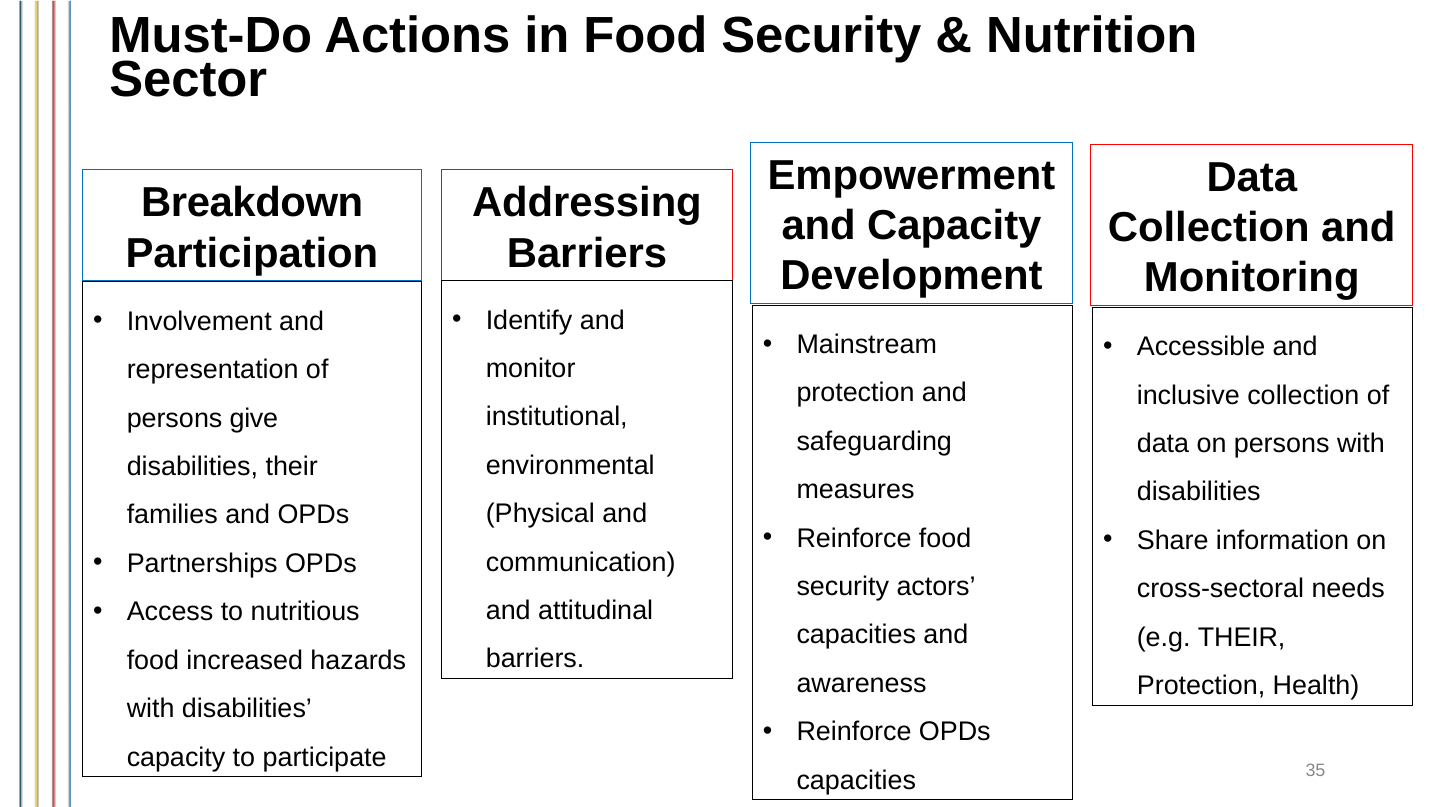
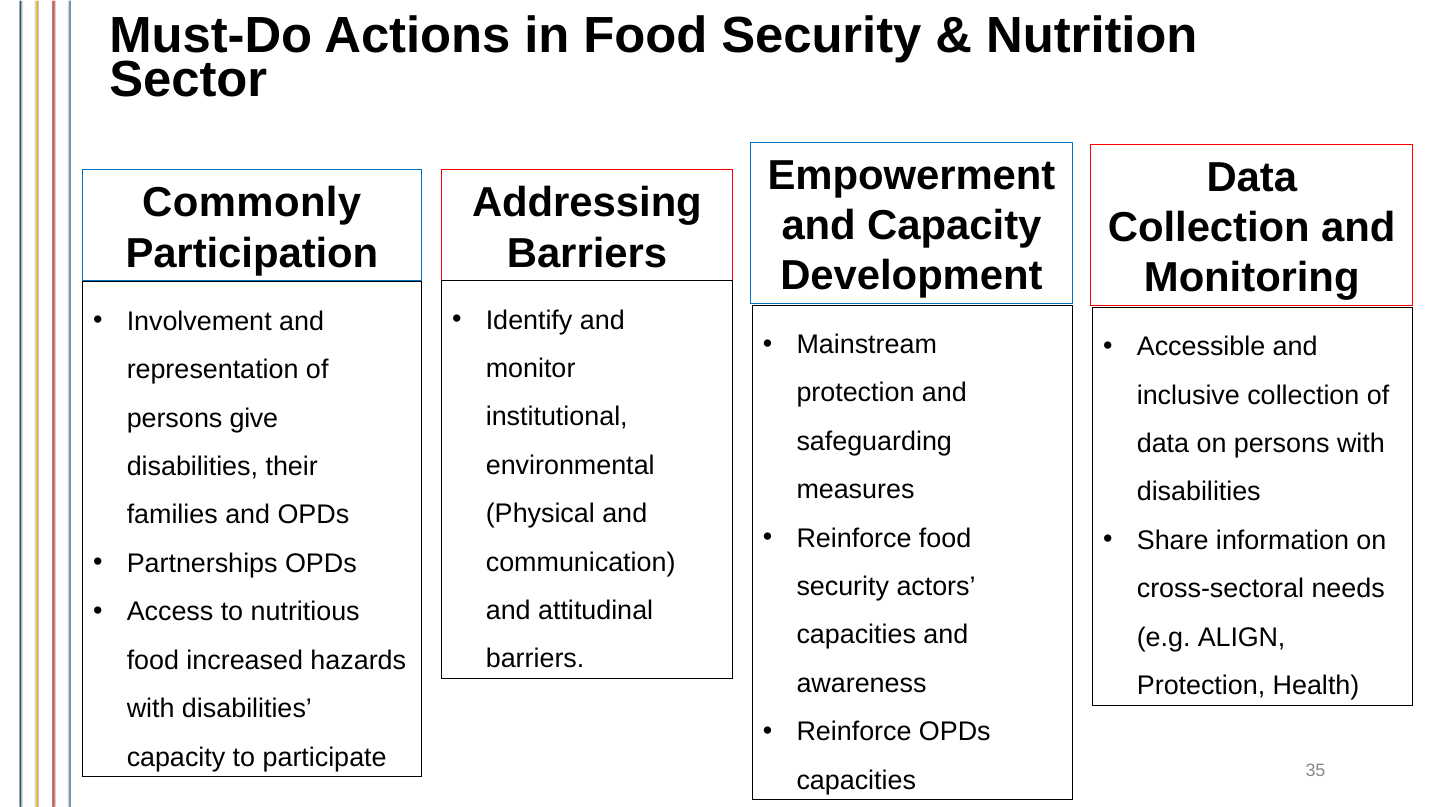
Breakdown: Breakdown -> Commonly (252, 203)
e.g THEIR: THEIR -> ALIGN (1242, 637)
